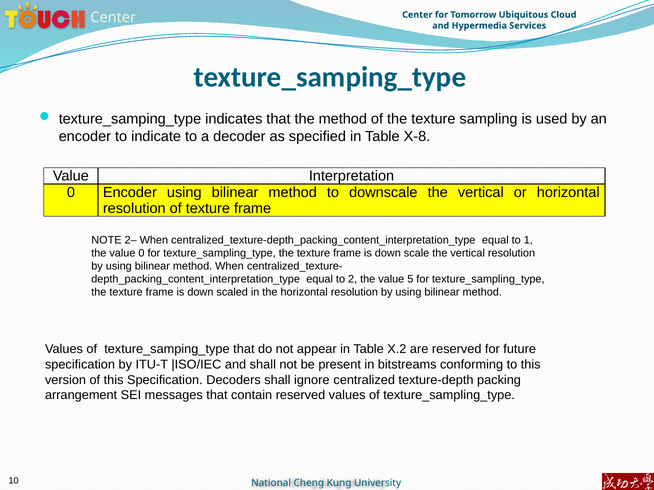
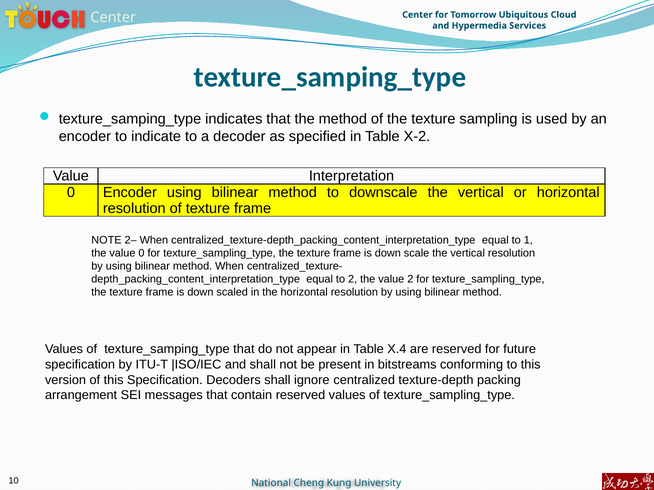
X‑8: X‑8 -> X‑2 (417, 137)
value 5: 5 -> 2 (410, 280)
X.2: X.2 -> X.4 (397, 350)
